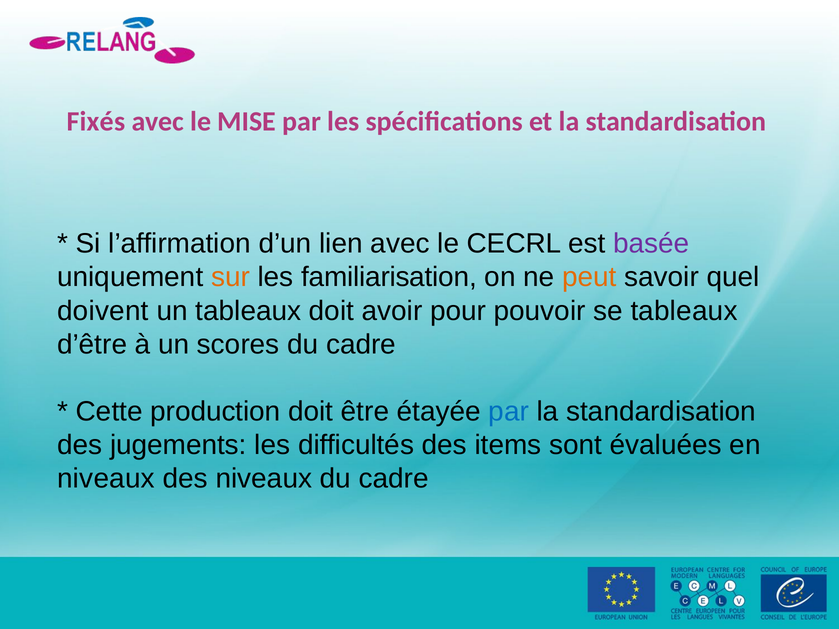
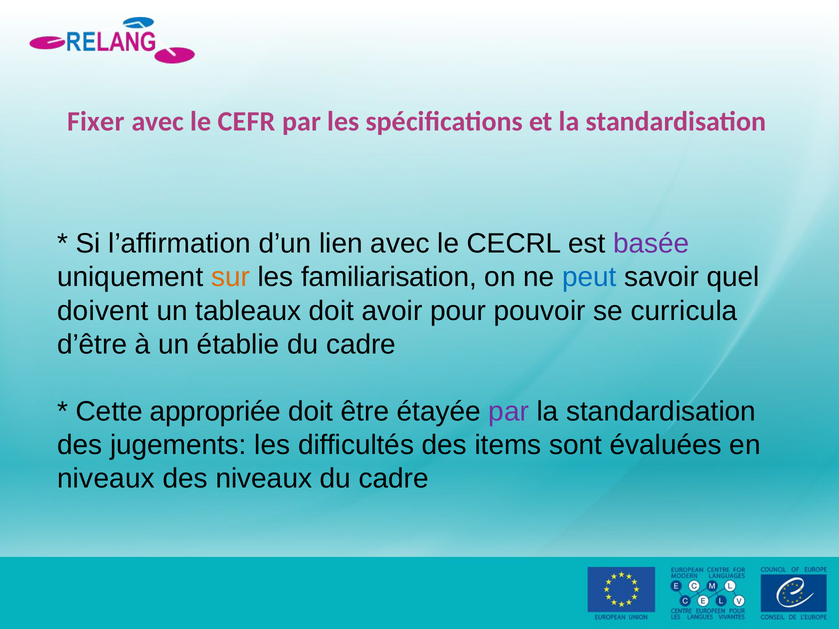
Fixés: Fixés -> Fixer (96, 122)
MISE: MISE -> CEFR (247, 122)
peut colour: orange -> blue (589, 277)
se tableaux: tableaux -> curricula (684, 311)
scores: scores -> établie (238, 344)
production: production -> appropriée (215, 412)
par colour: blue -> purple (509, 412)
